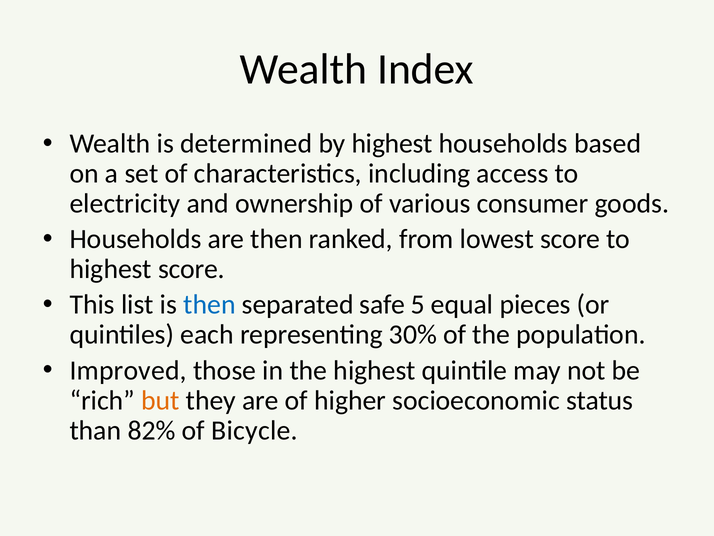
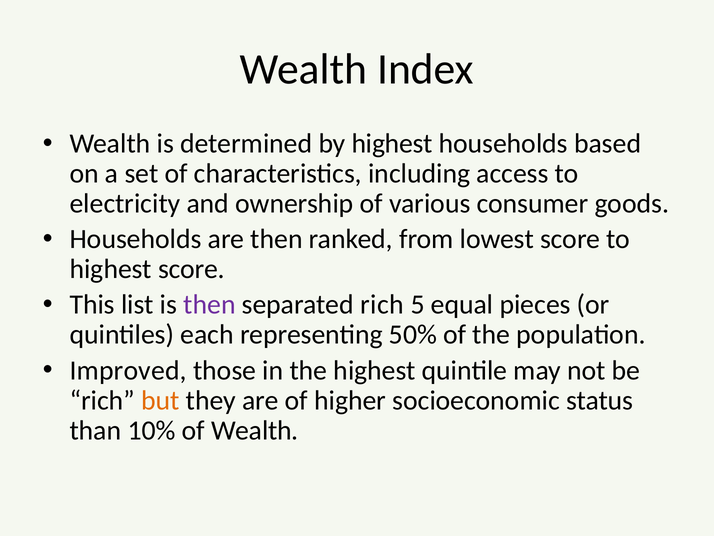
then colour: blue -> purple (209, 304)
separated safe: safe -> rich (382, 304)
30%: 30% -> 50% (413, 334)
82%: 82% -> 10% (151, 430)
of Bicycle: Bicycle -> Wealth (255, 430)
